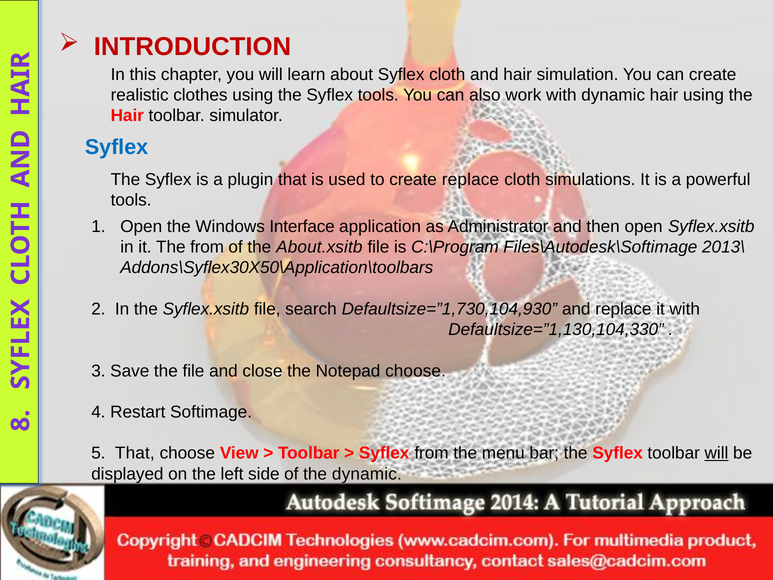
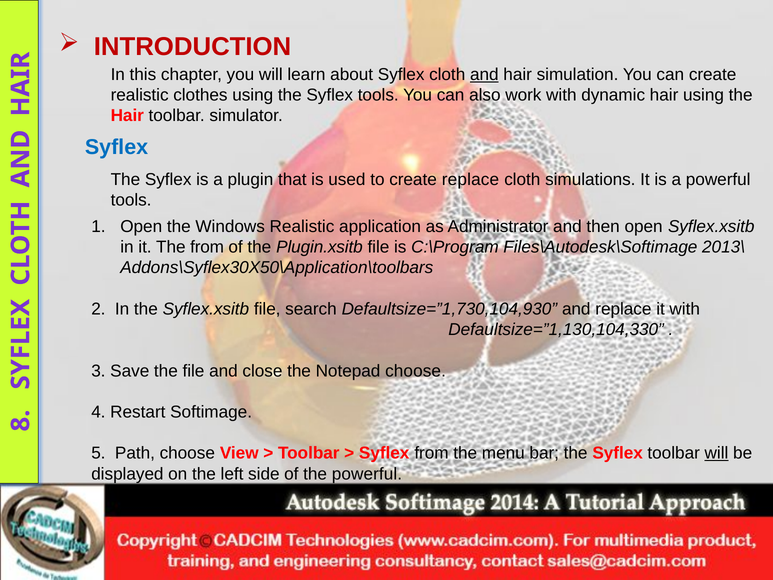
and underline: none -> present (484, 75)
Windows Interface: Interface -> Realistic (302, 226)
About.xsitb: About.xsitb -> Plugin.xsitb (319, 247)
5 That: That -> Path (135, 453)
the dynamic: dynamic -> powerful (367, 474)
